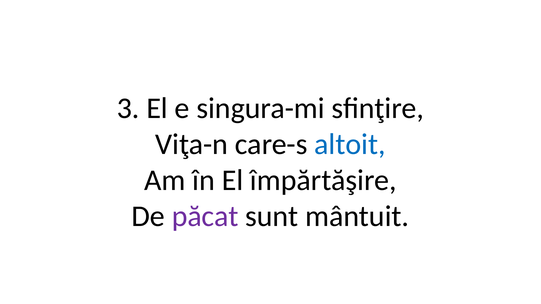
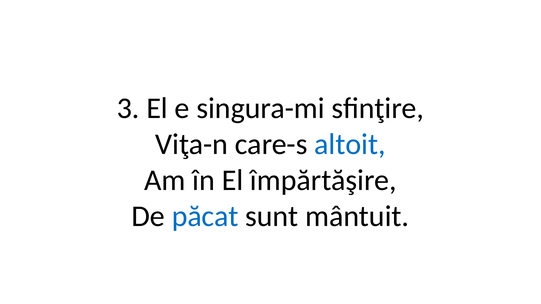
păcat colour: purple -> blue (205, 216)
